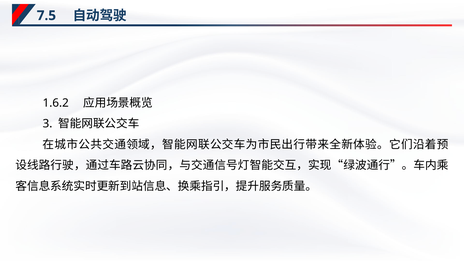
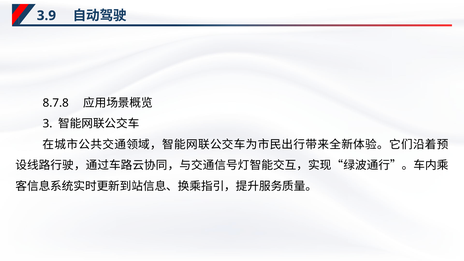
7.5: 7.5 -> 3.9 (46, 16)
1.6.2: 1.6.2 -> 8.7.8 (56, 103)
